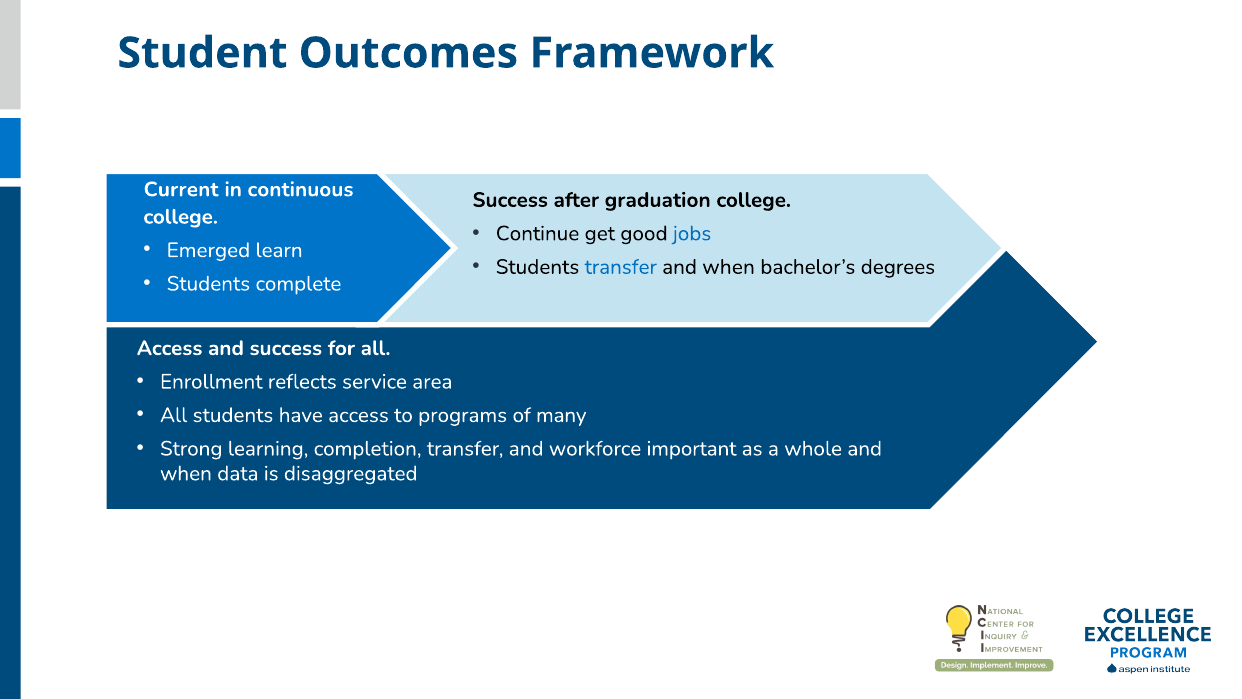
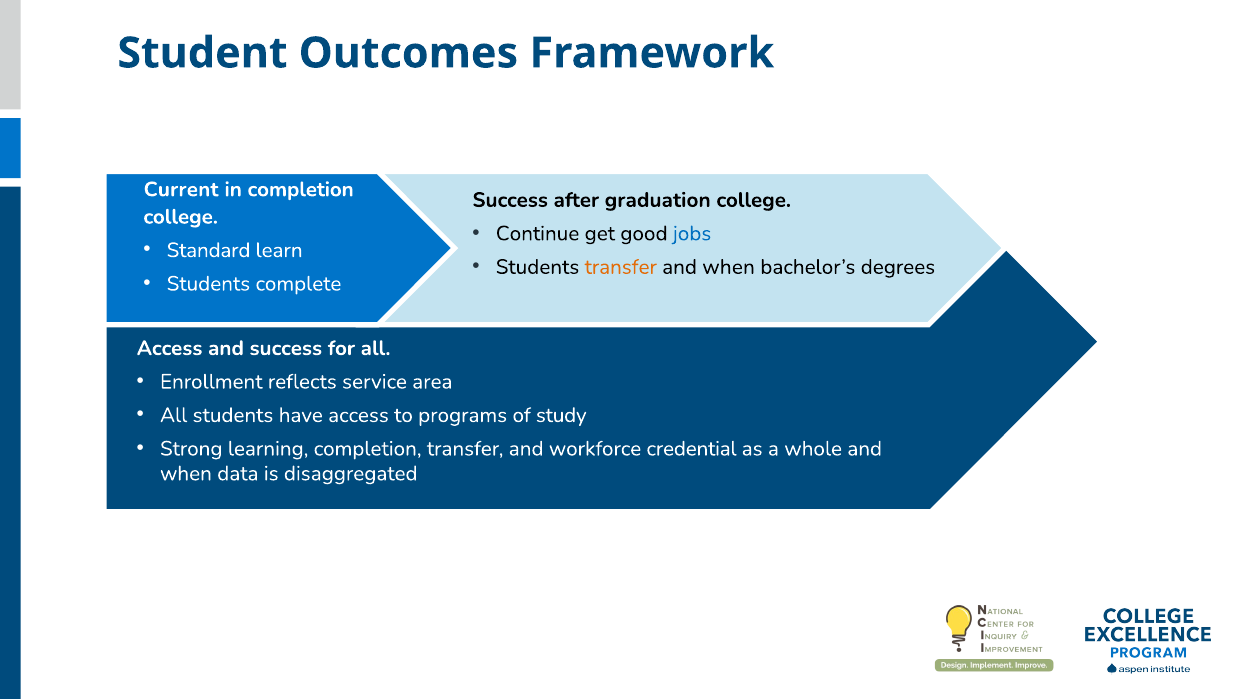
in continuous: continuous -> completion (301, 189)
Emerged: Emerged -> Standard (209, 250)
transfer colour: blue -> orange (621, 267)
many: many -> study (561, 415)
important: important -> credential (692, 448)
